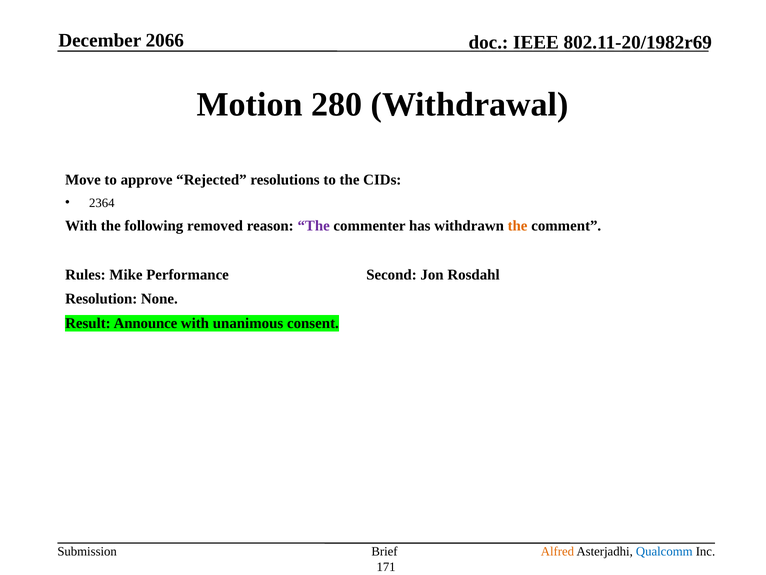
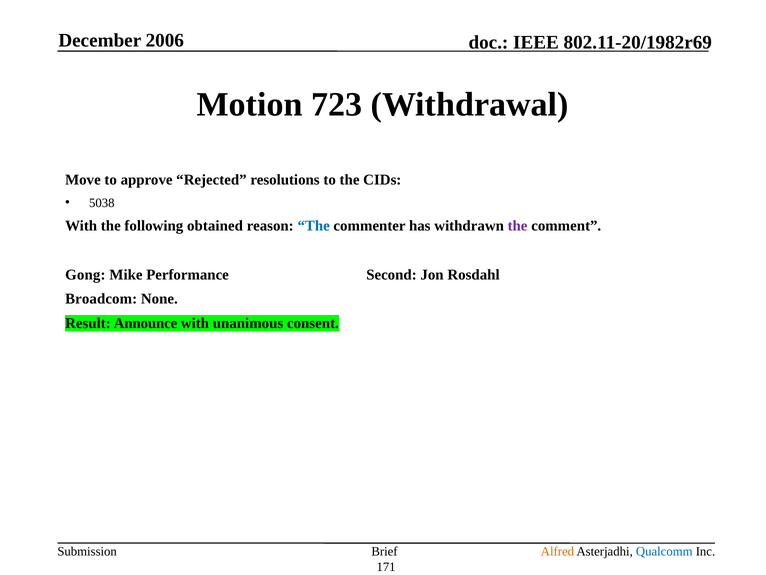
2066: 2066 -> 2006 (165, 41)
280: 280 -> 723 (337, 104)
2364: 2364 -> 5038 (102, 203)
removed: removed -> obtained (215, 226)
The colour: purple -> blue (314, 226)
the colour: orange -> purple (518, 226)
Rules: Rules -> Gong (85, 274)
Resolution: Resolution -> Broadcom (101, 299)
